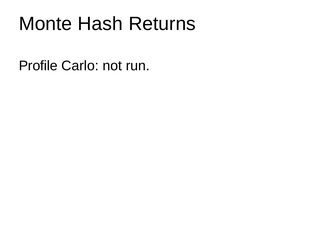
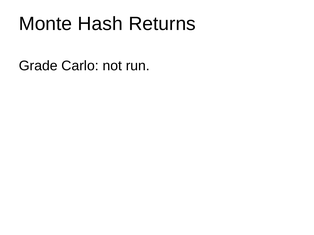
Profile: Profile -> Grade (38, 66)
